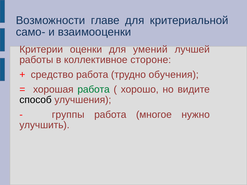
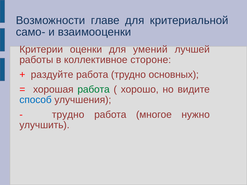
средство: средство -> раздуйте (52, 75)
обучения: обучения -> основных (174, 75)
способ colour: black -> blue (36, 100)
группы: группы -> трудно (68, 115)
